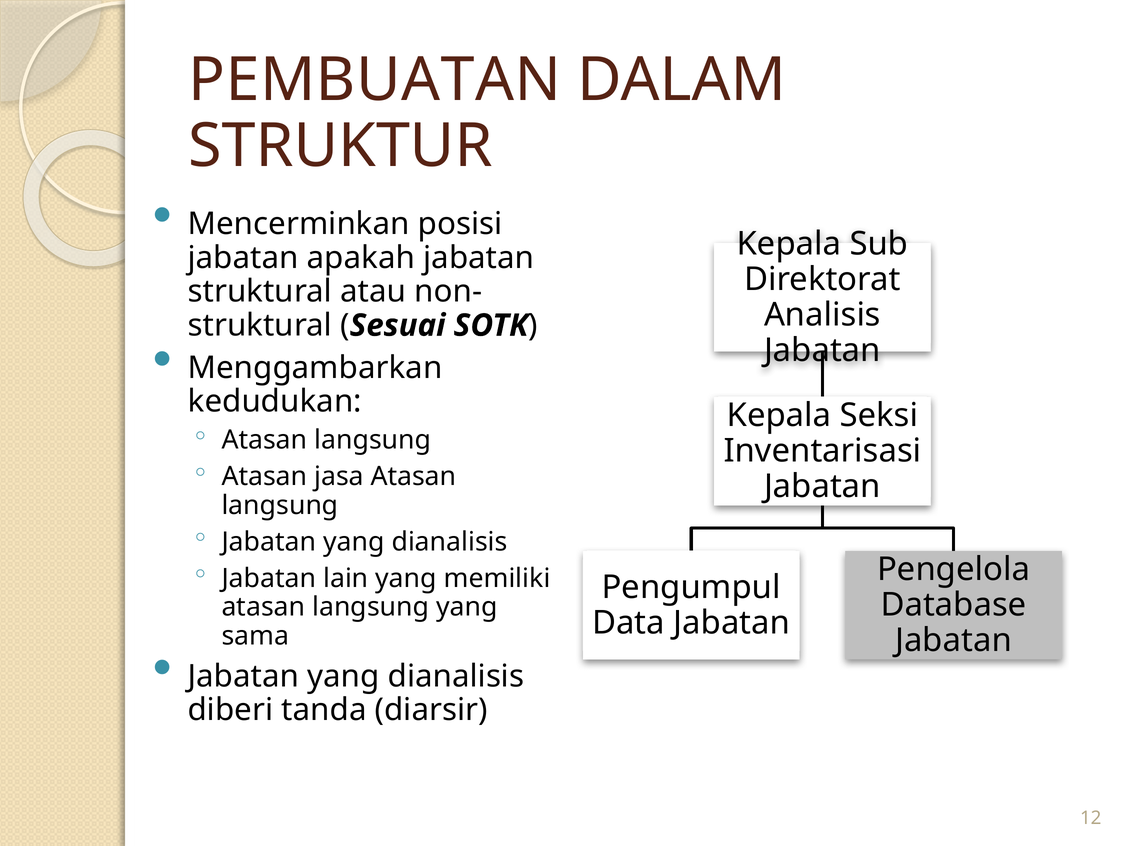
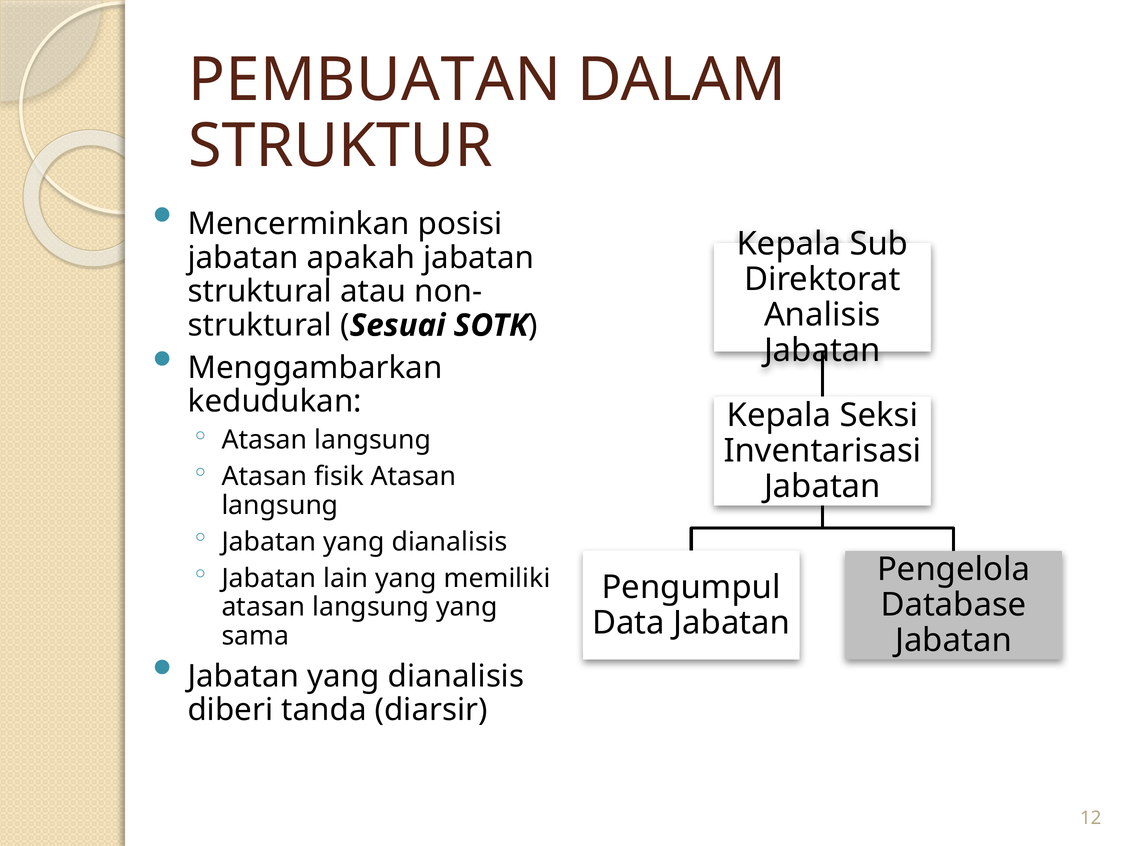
jasa: jasa -> fisik (339, 477)
